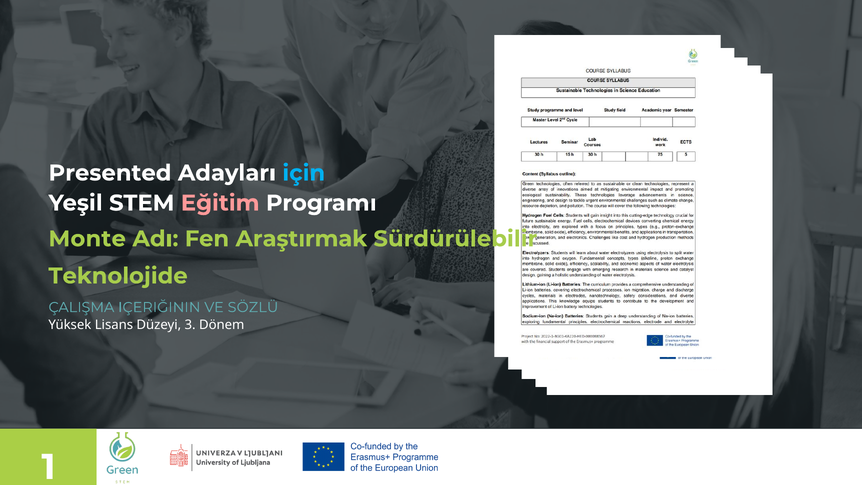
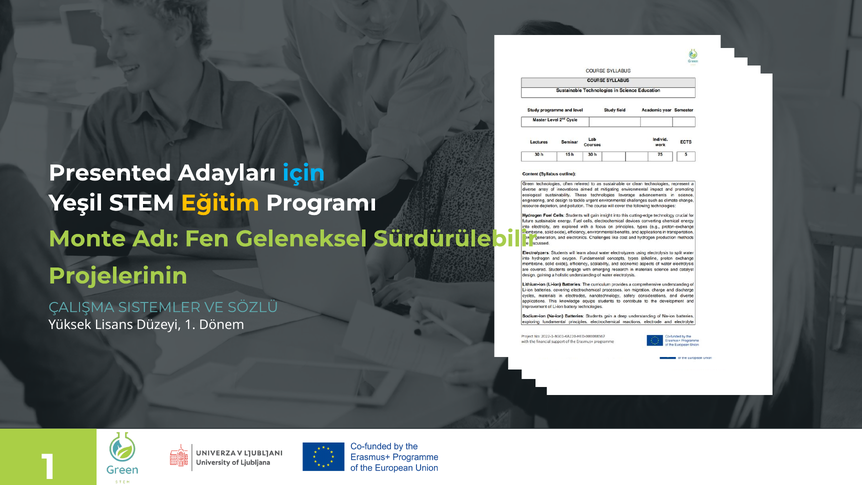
Eğitim colour: pink -> yellow (220, 203)
Araştırmak: Araştırmak -> Geleneksel (301, 239)
Teknolojide: Teknolojide -> Projelerinin (118, 276)
IÇERIĞININ: IÇERIĞININ -> SISTEMLER (159, 307)
Düzeyi 3: 3 -> 1 (190, 325)
